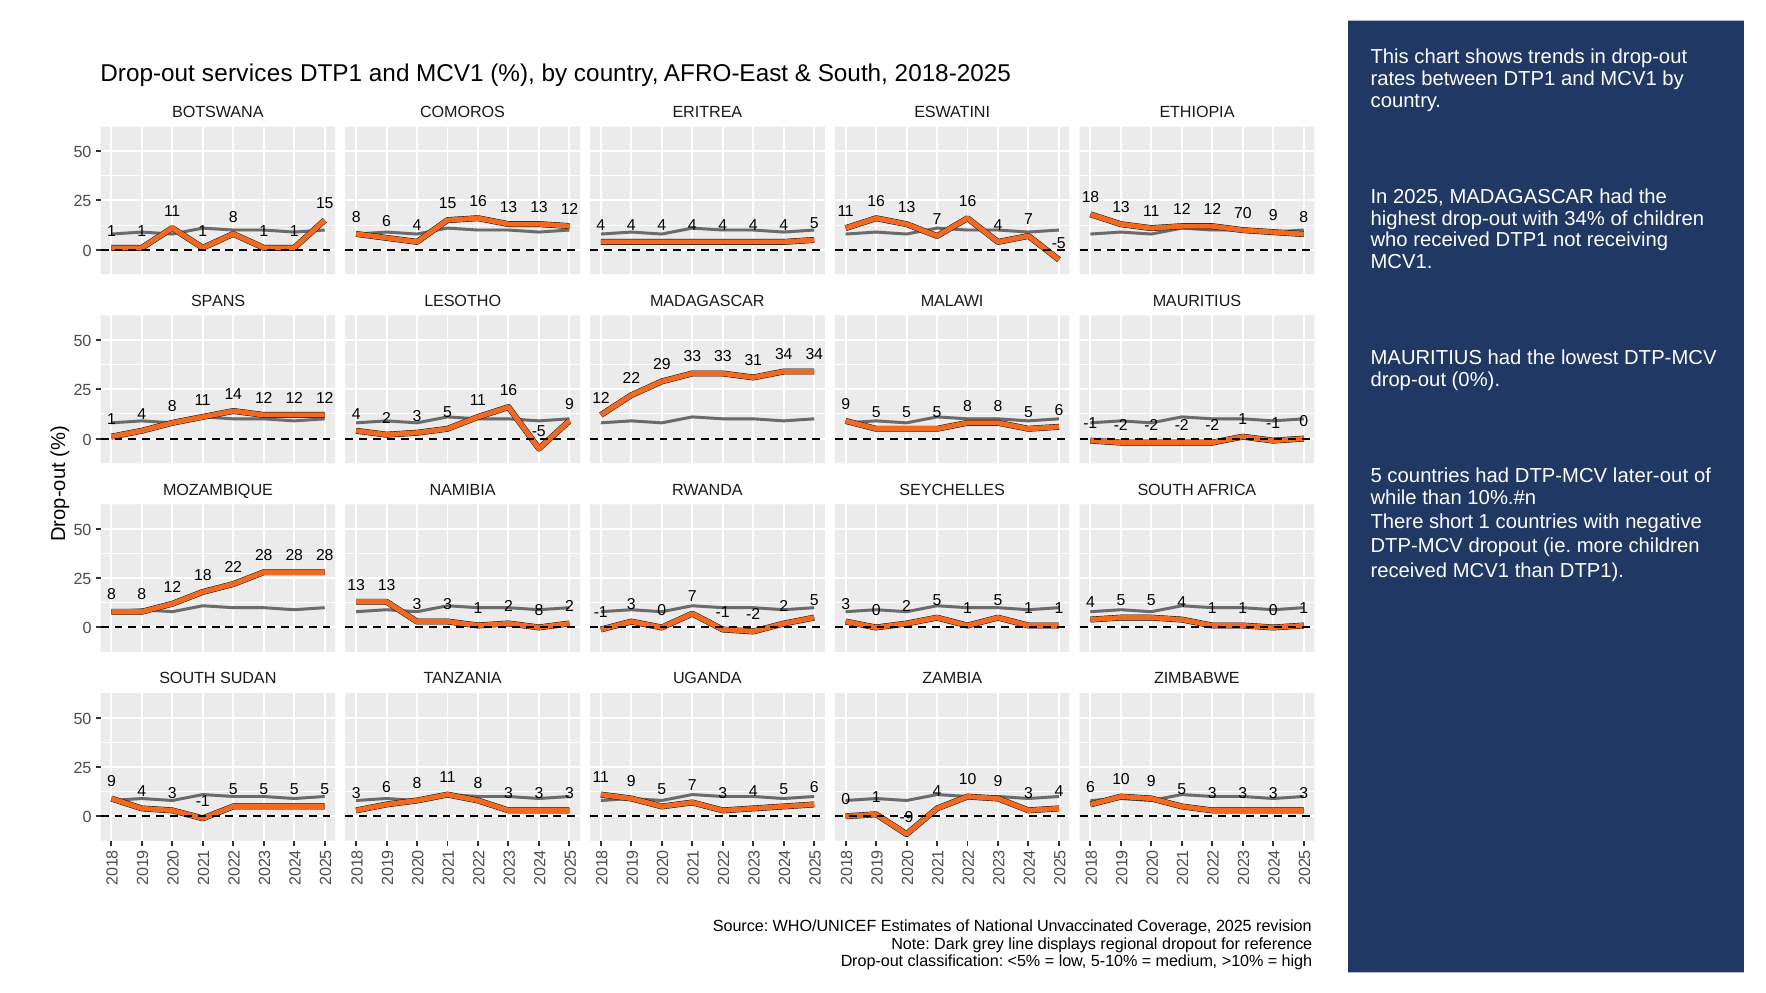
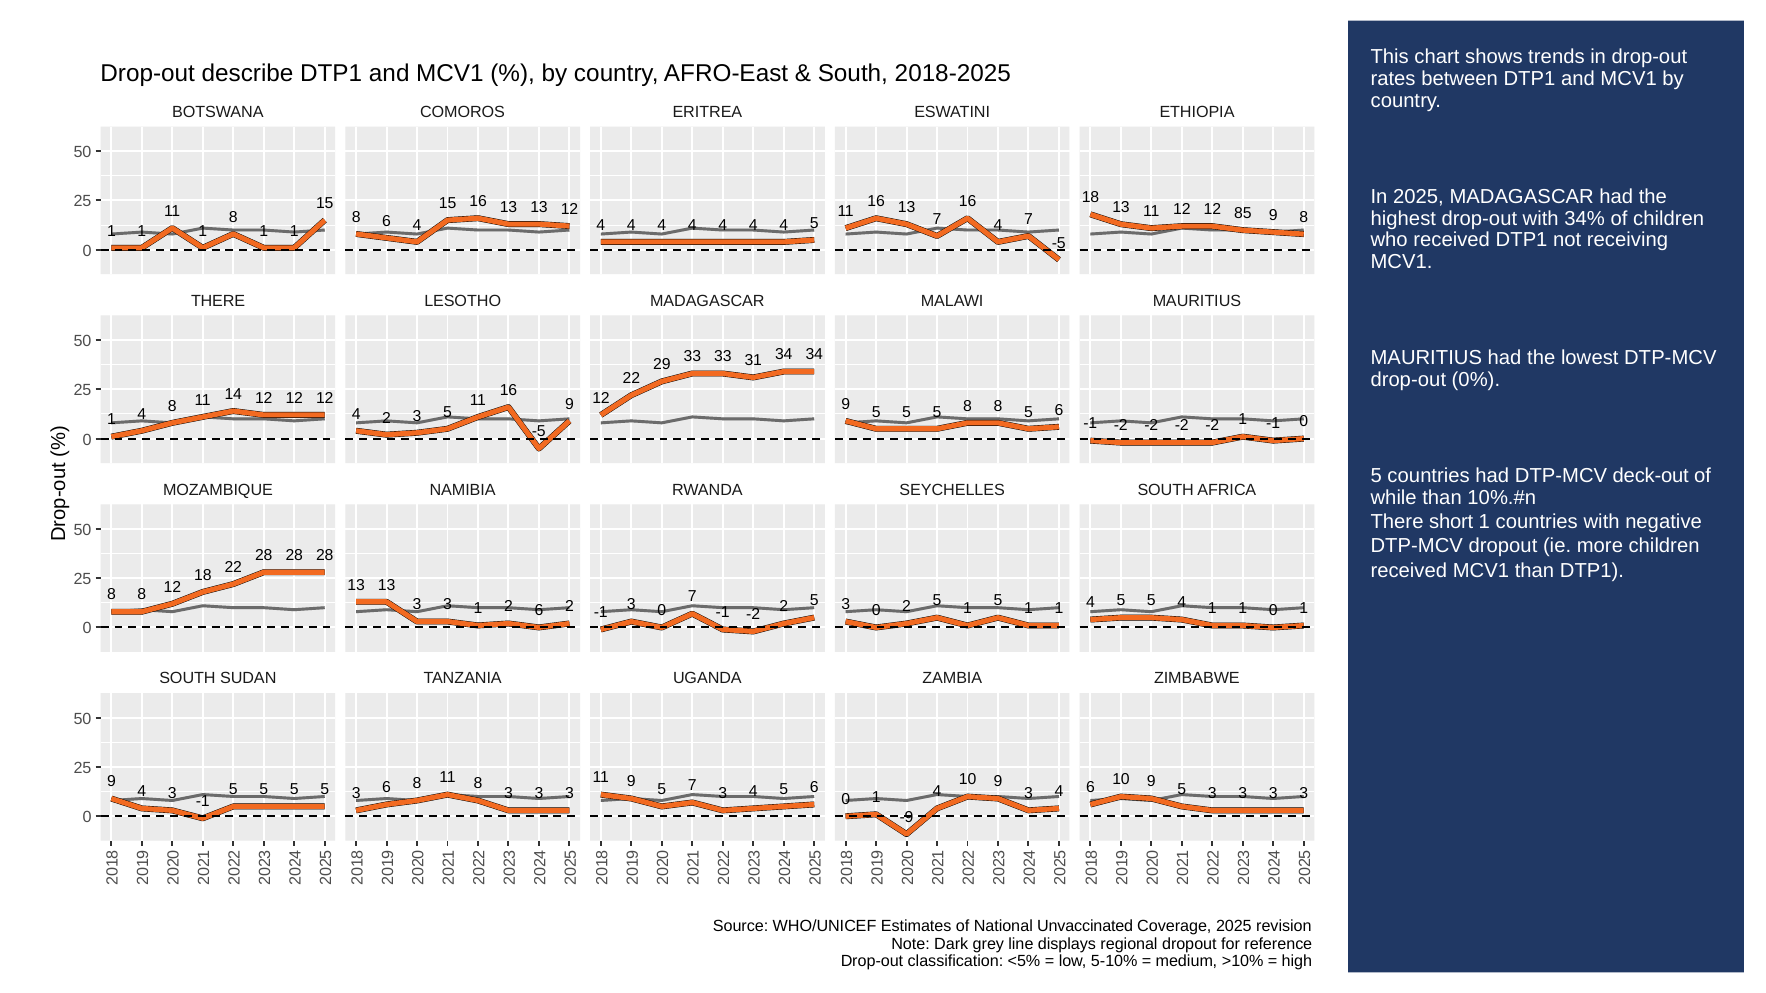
services: services -> describe (248, 73)
70: 70 -> 85 (1243, 213)
SPANS: SPANS -> THERE (218, 301)
later-out: later-out -> deck-out (1651, 476)
2 8: 8 -> 6 (539, 611)
